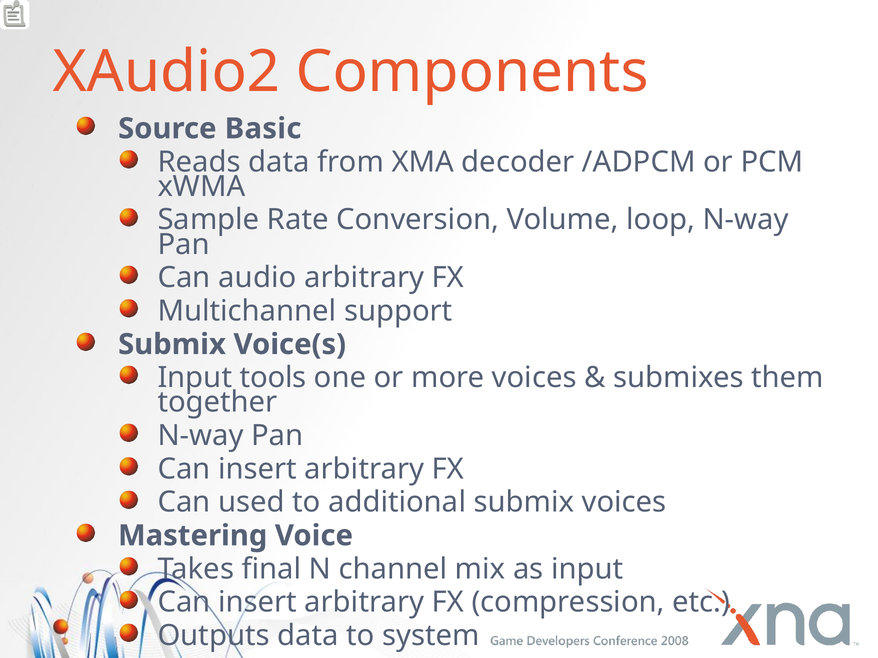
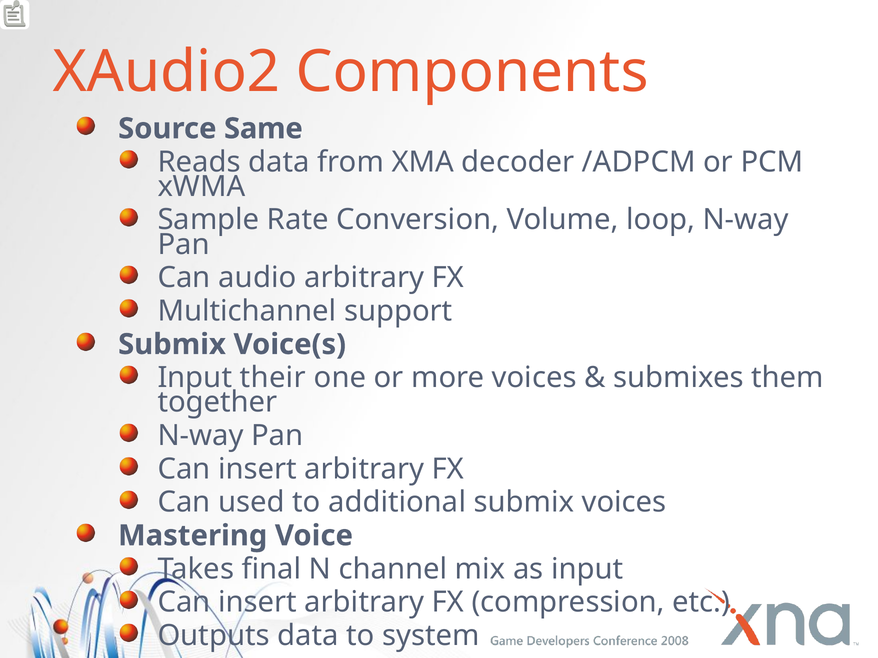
Basic: Basic -> Same (263, 129)
tools: tools -> their (273, 378)
